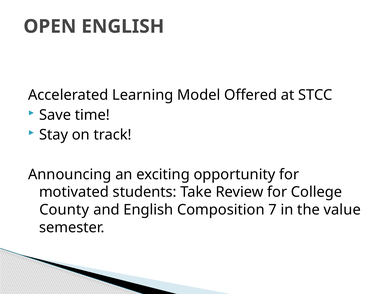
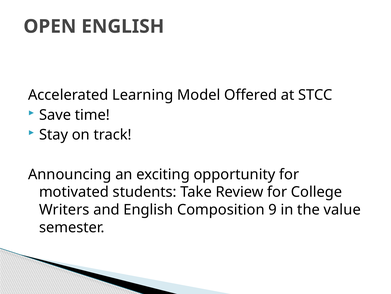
County: County -> Writers (64, 209)
7: 7 -> 9 (273, 209)
